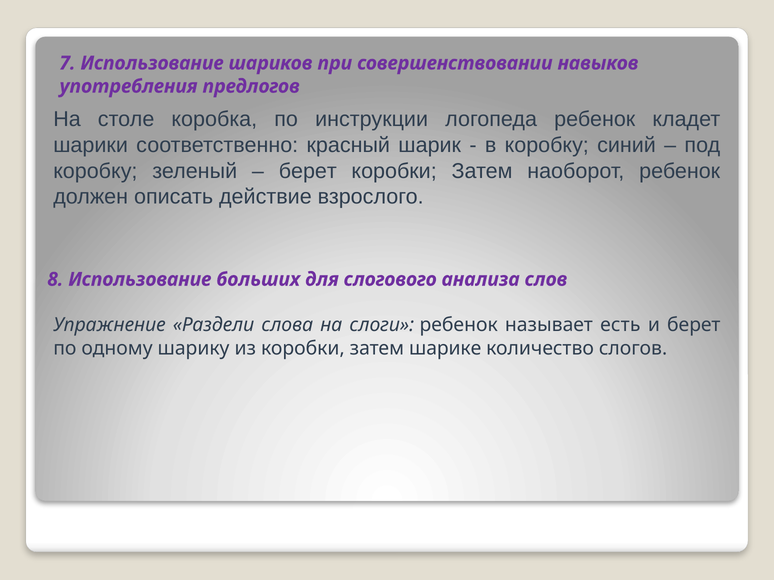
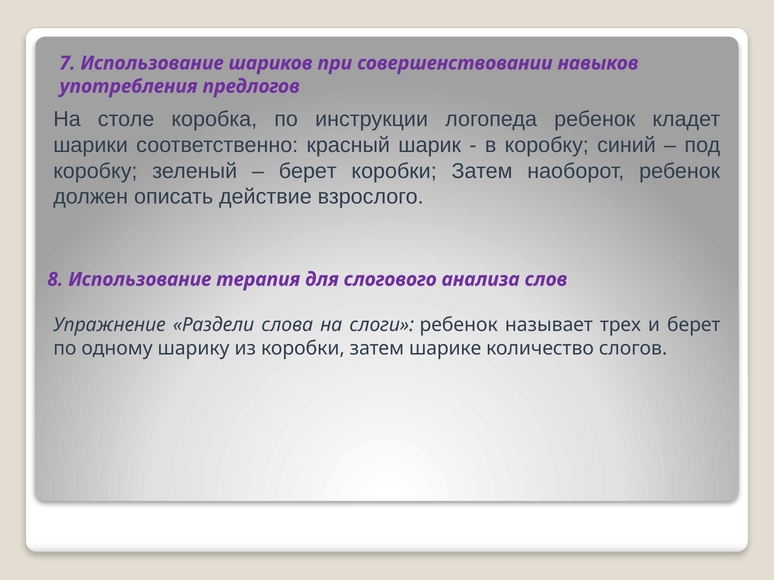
больших: больших -> терапия (258, 280)
есть: есть -> трех (620, 325)
